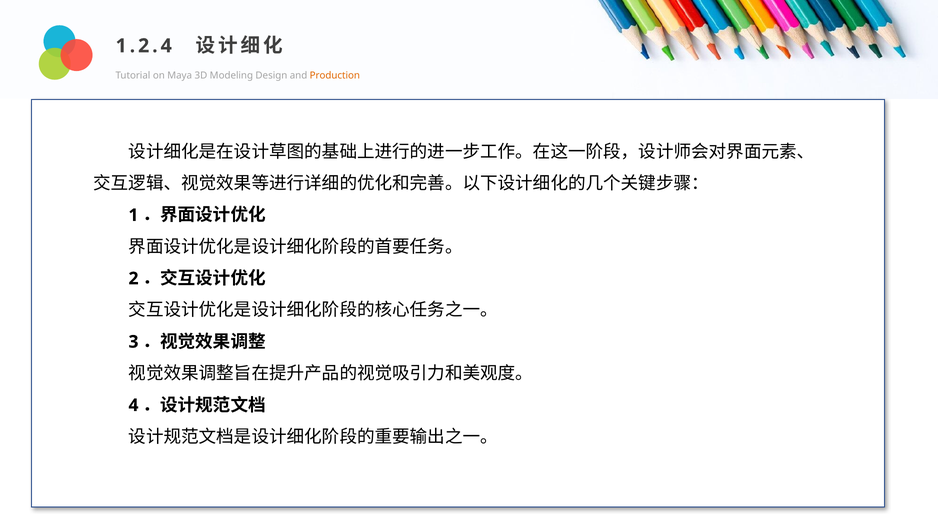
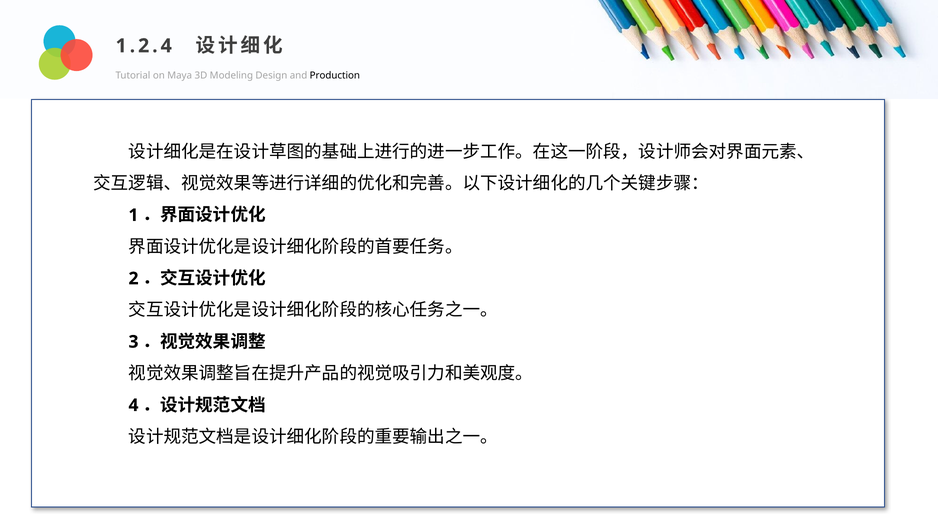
Production colour: orange -> black (335, 75)
